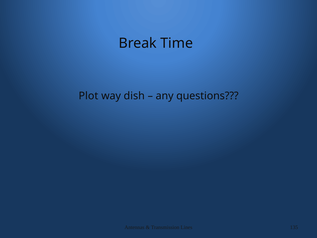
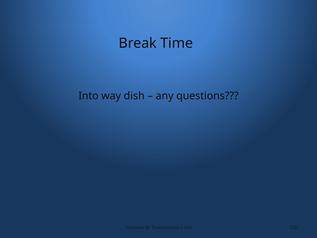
Plot: Plot -> Into (89, 96)
